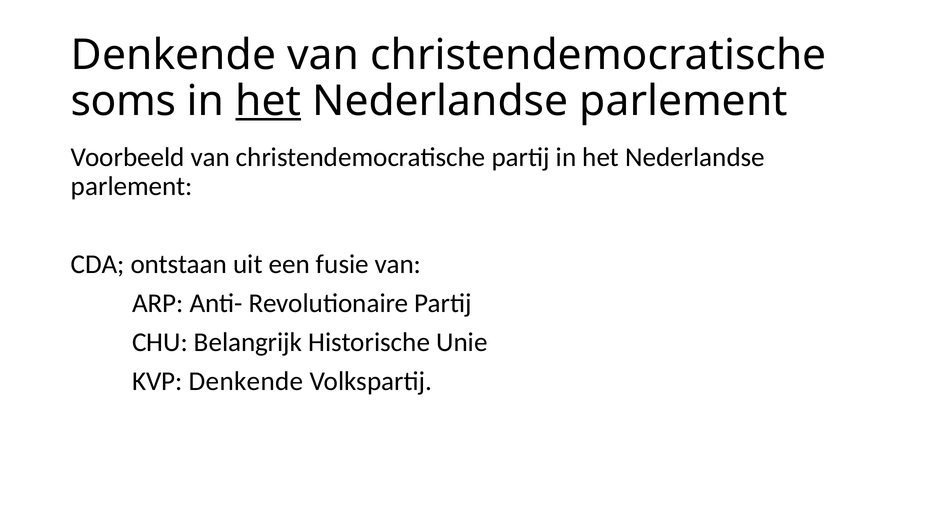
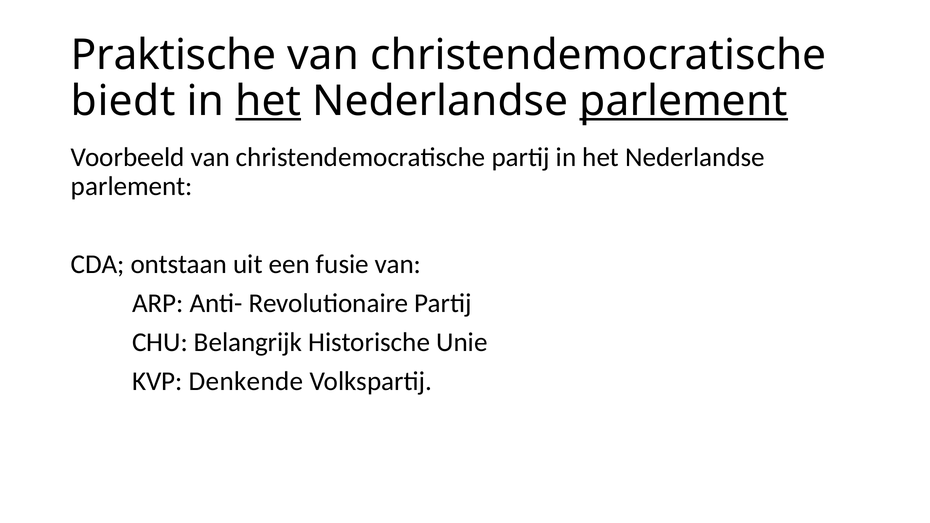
Denkende: Denkende -> Praktische (174, 55)
soms: soms -> biedt (123, 101)
parlement underline: none -> present (684, 101)
